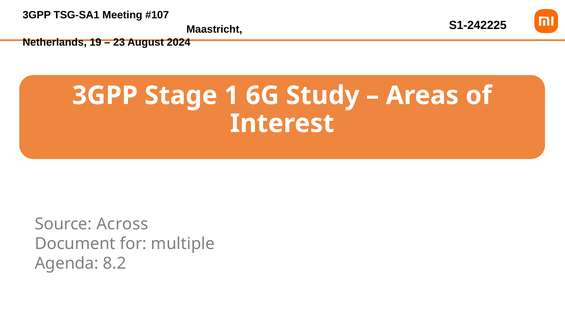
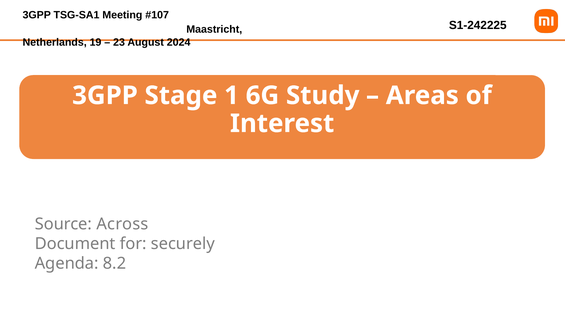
multiple: multiple -> securely (183, 244)
